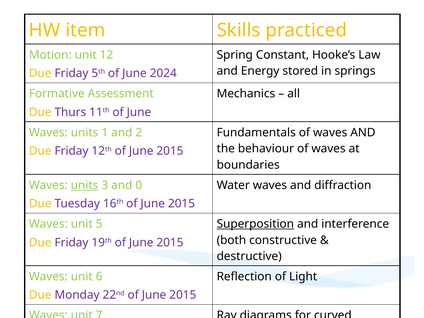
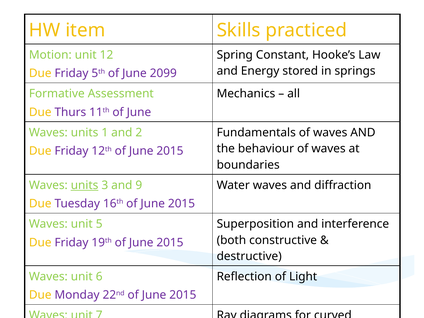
2024: 2024 -> 2099 (163, 73)
0: 0 -> 9 (139, 185)
Superposition underline: present -> none (255, 224)
